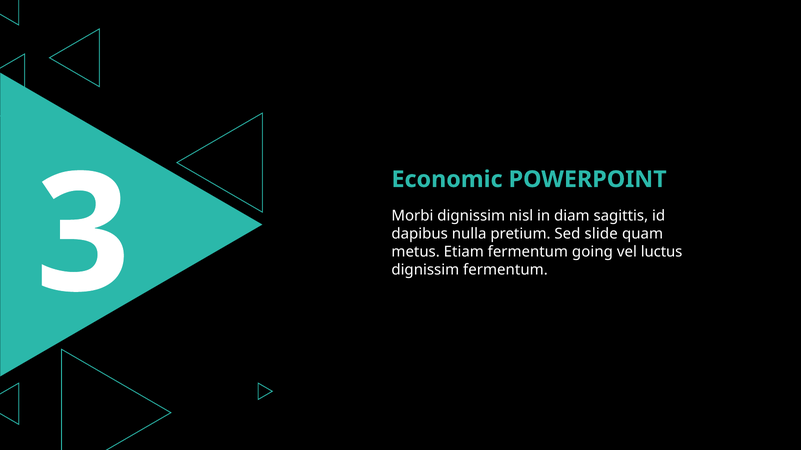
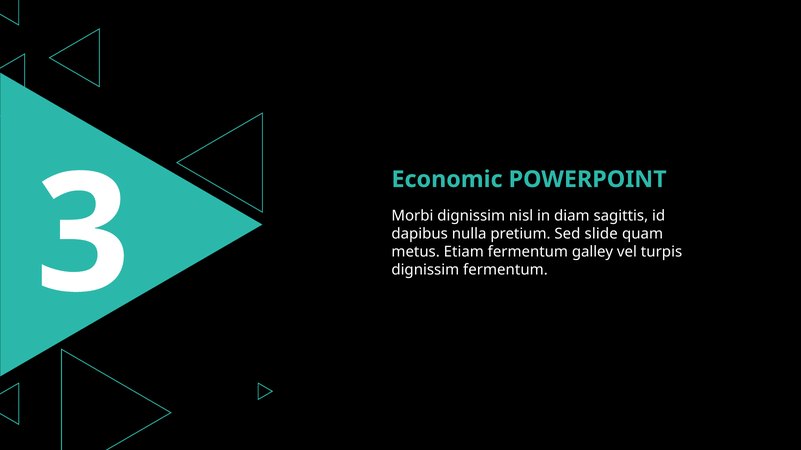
going: going -> galley (593, 252)
luctus: luctus -> turpis (662, 252)
